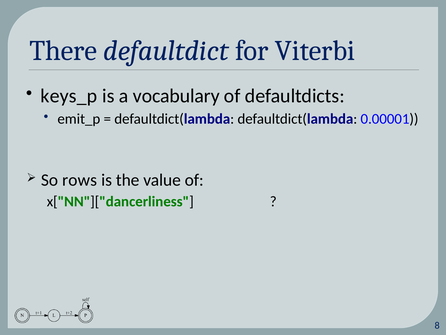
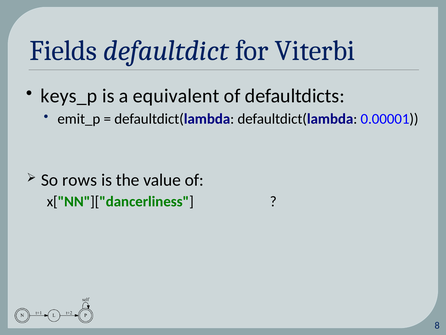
There: There -> Fields (63, 51)
vocabulary: vocabulary -> equivalent (176, 96)
